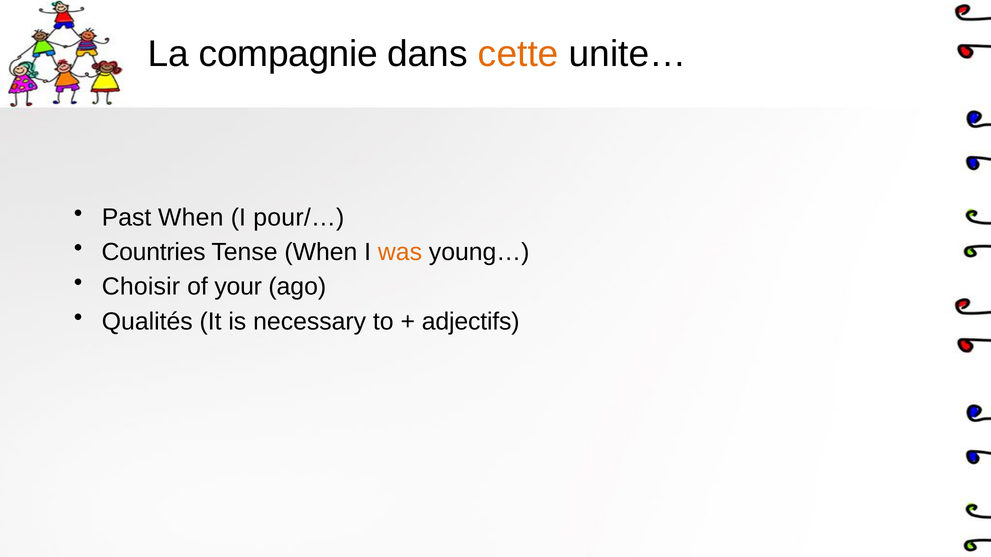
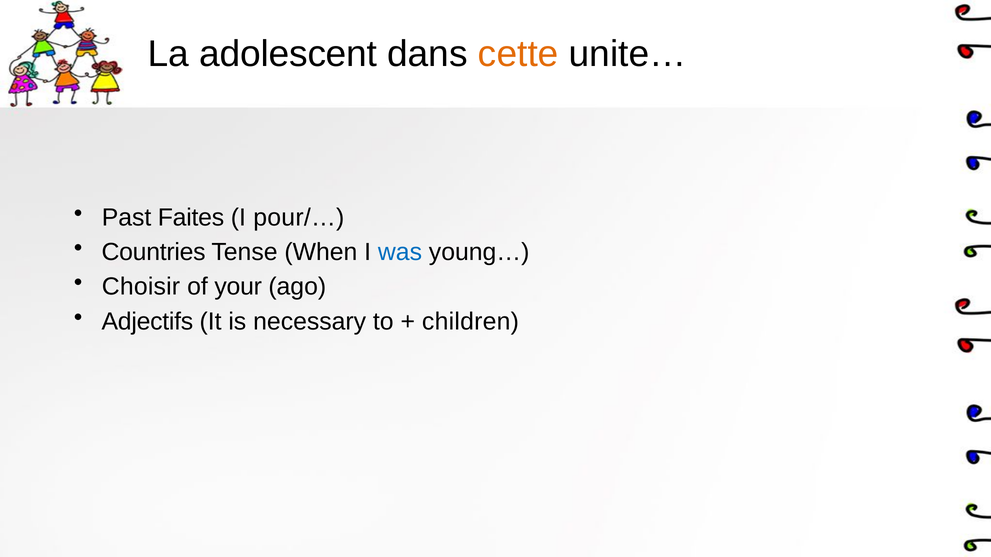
compagnie: compagnie -> adolescent (288, 54)
Past When: When -> Faites (191, 218)
was colour: orange -> blue (400, 252)
Qualités: Qualités -> Adjectifs (147, 322)
adjectifs: adjectifs -> children (470, 322)
